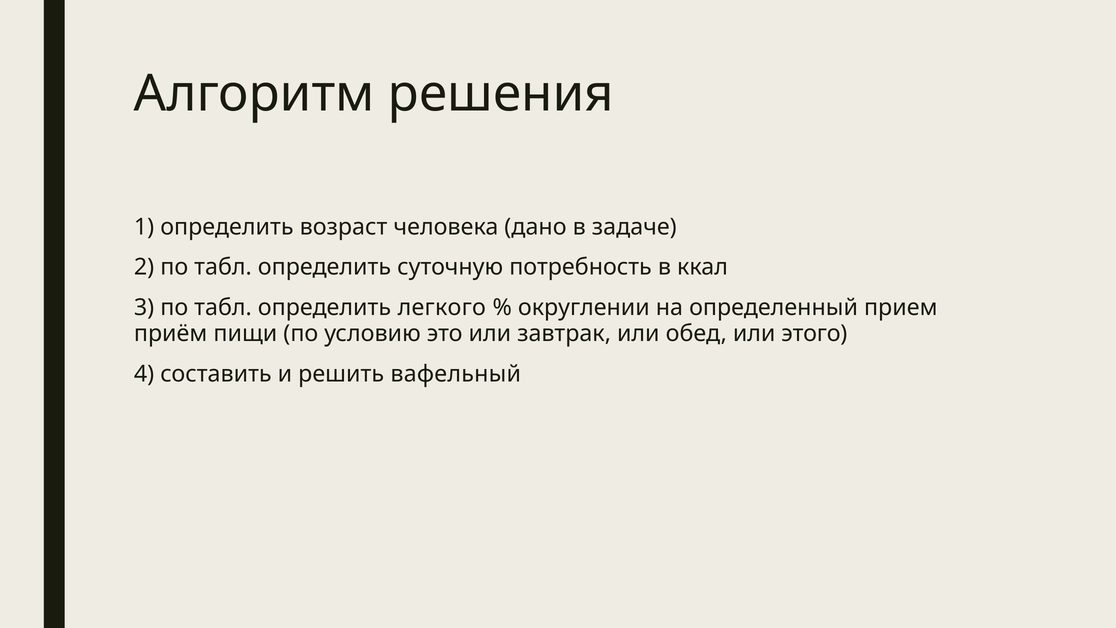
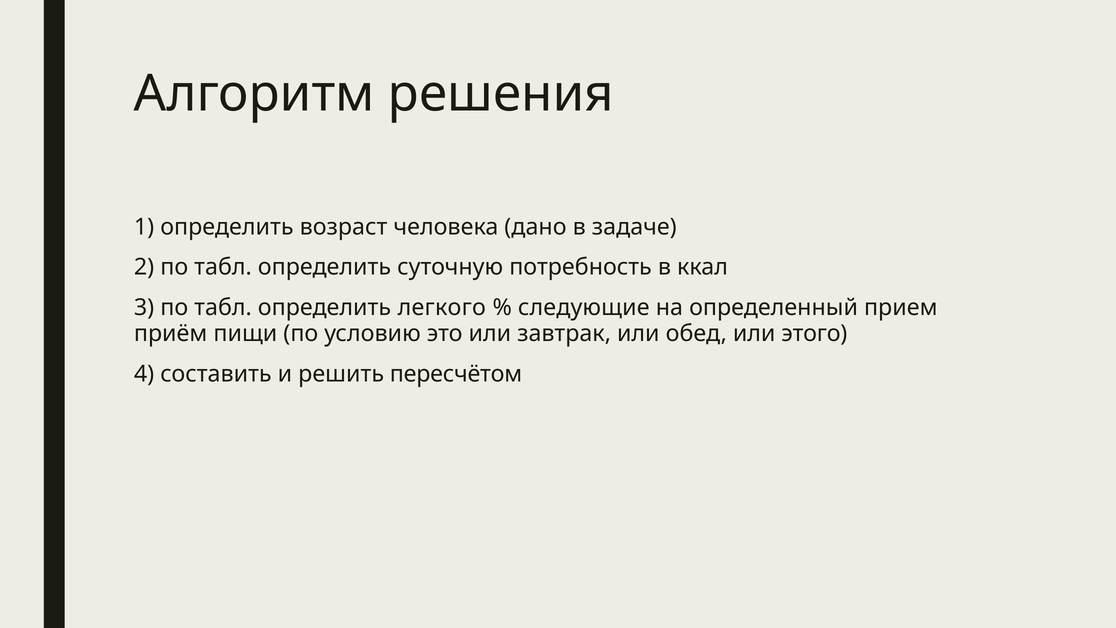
округлении: округлении -> следующие (584, 307)
вафельный: вафельный -> пересчётом (456, 374)
